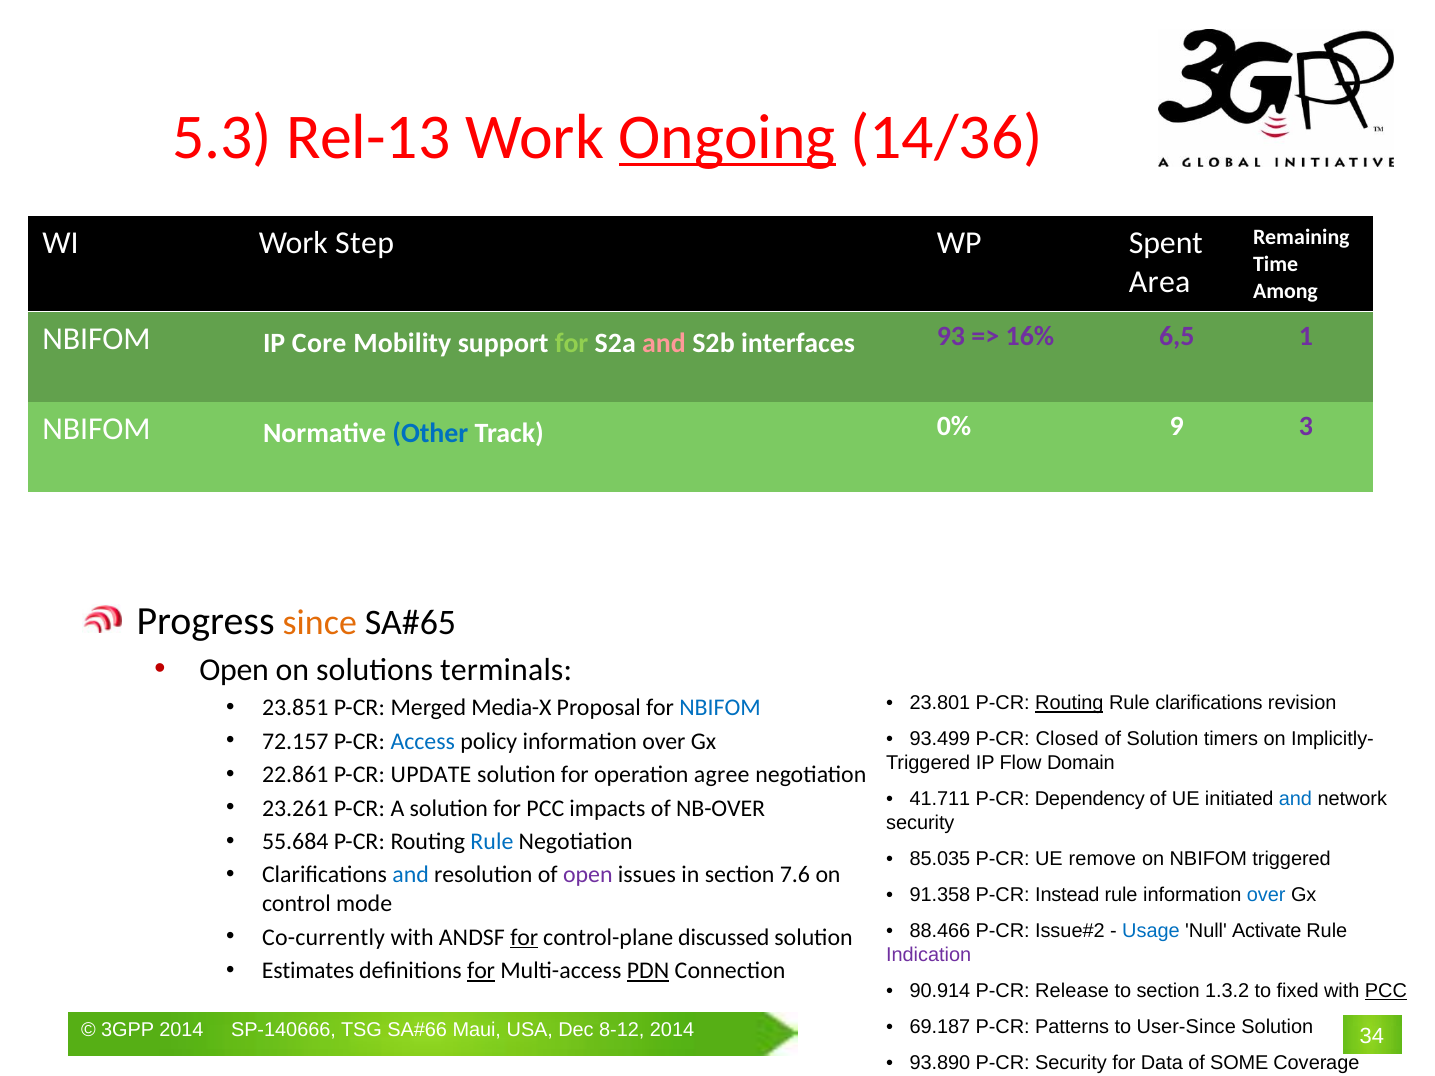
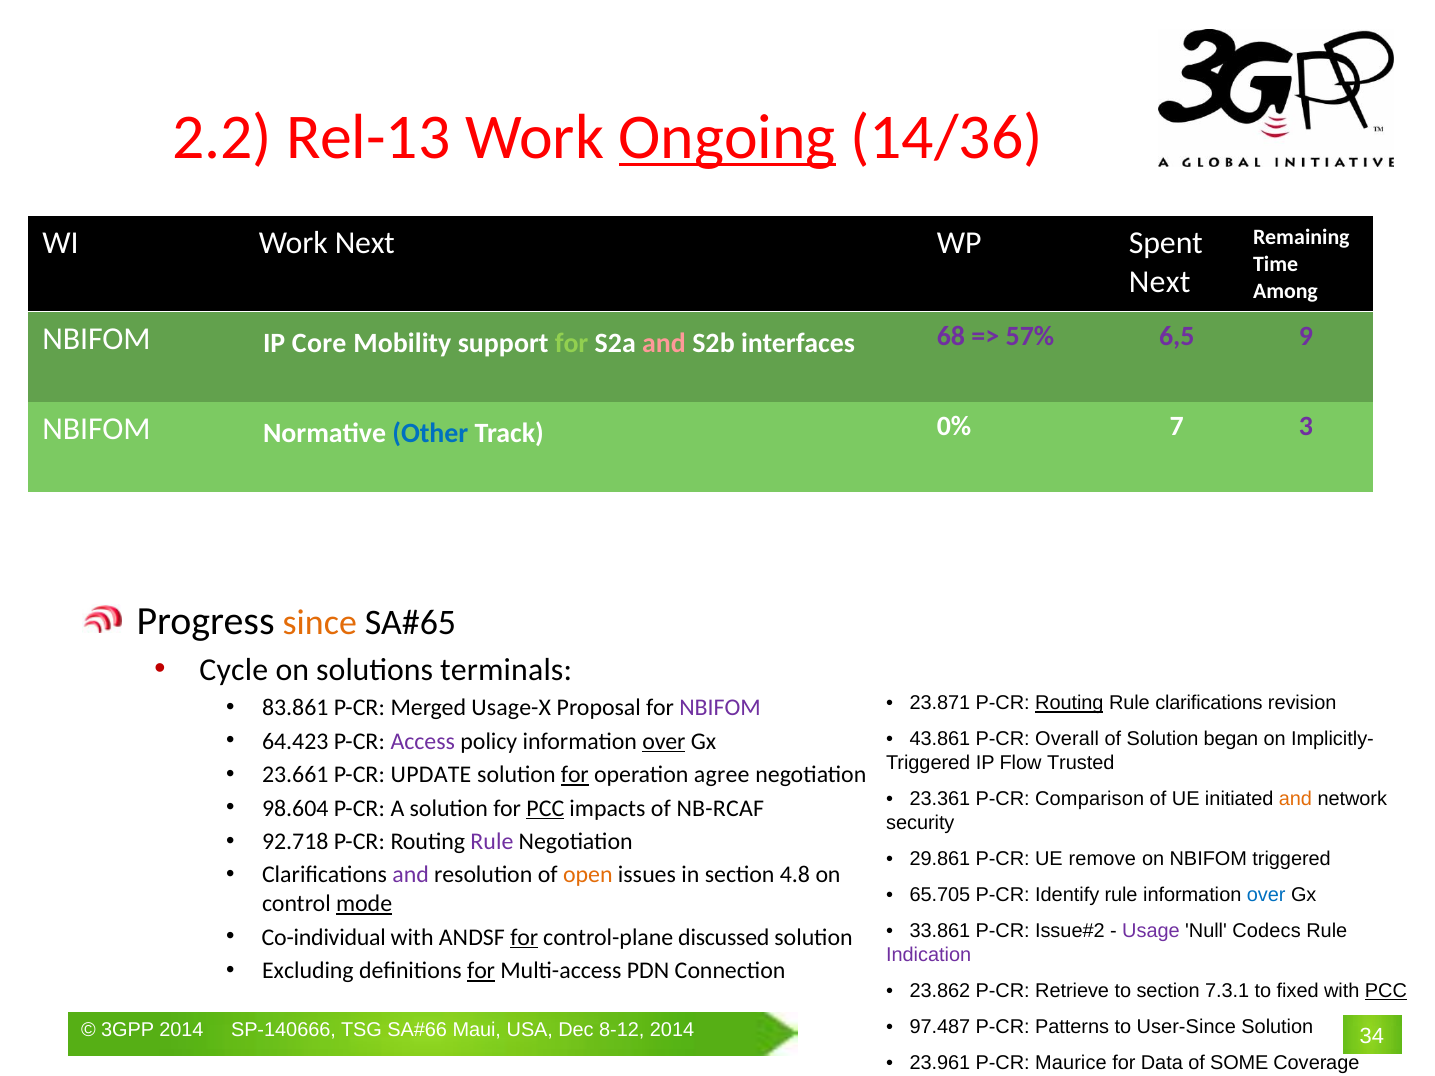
5.3: 5.3 -> 2.2 (222, 137)
Work Step: Step -> Next (365, 243)
Area: Area -> Next (1160, 282)
93: 93 -> 68 (951, 336)
16%: 16% -> 57% (1030, 336)
1: 1 -> 9 (1306, 336)
9: 9 -> 7 (1177, 427)
Open: Open -> Cycle (234, 670)
23.801: 23.801 -> 23.871 (940, 704)
23.851: 23.851 -> 83.861 (295, 708)
Media-X: Media-X -> Usage-X (511, 708)
NBIFOM colour: blue -> purple (720, 708)
72.157: 72.157 -> 64.423 (295, 741)
Access colour: blue -> purple (423, 741)
over underline: none -> present (664, 741)
93.499: 93.499 -> 43.861 (940, 739)
Closed: Closed -> Overall (1067, 739)
timers: timers -> began (1231, 739)
Domain: Domain -> Trusted (1081, 763)
22.861: 22.861 -> 23.661 (295, 775)
for underline: none -> present (575, 775)
41.711: 41.711 -> 23.361 (940, 799)
Dependency: Dependency -> Comparison (1090, 799)
and colour: blue -> orange (1295, 799)
23.261: 23.261 -> 98.604 (295, 808)
PCC underline: none -> present (545, 808)
NB-OVER: NB-OVER -> NB-RCAF (720, 808)
55.684: 55.684 -> 92.718 (295, 842)
Rule colour: blue -> purple (492, 842)
85.035: 85.035 -> 29.861 (940, 859)
and colour: blue -> purple (411, 875)
open colour: purple -> orange (588, 875)
7.6: 7.6 -> 4.8 (795, 875)
91.358: 91.358 -> 65.705 (940, 895)
Instead: Instead -> Identify (1067, 895)
mode underline: none -> present (364, 904)
88.466: 88.466 -> 33.861 (940, 931)
Usage colour: blue -> purple (1151, 931)
Activate: Activate -> Codecs (1267, 931)
Co-currently: Co-currently -> Co-individual (324, 938)
Estimates: Estimates -> Excluding (308, 971)
PDN underline: present -> none (648, 971)
90.914: 90.914 -> 23.862 (940, 991)
Release: Release -> Retrieve (1072, 991)
1.3.2: 1.3.2 -> 7.3.1 (1227, 991)
69.187: 69.187 -> 97.487 (940, 1027)
93.890: 93.890 -> 23.961 (940, 1063)
P-CR Security: Security -> Maurice (1071, 1063)
